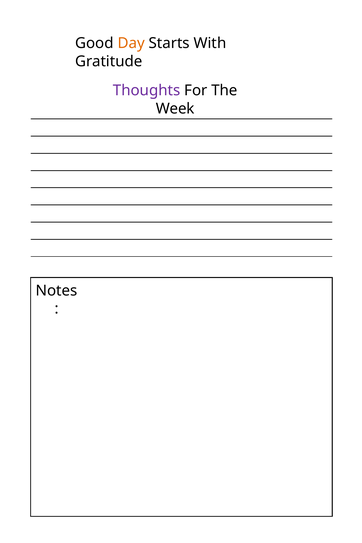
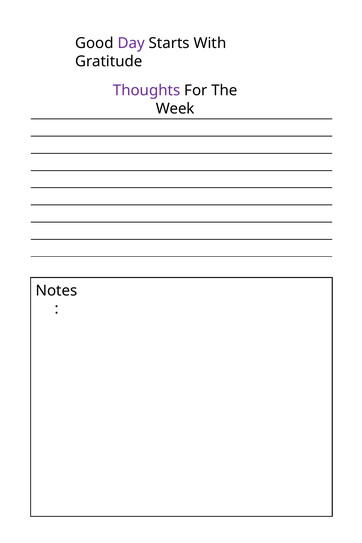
Day colour: orange -> purple (131, 43)
